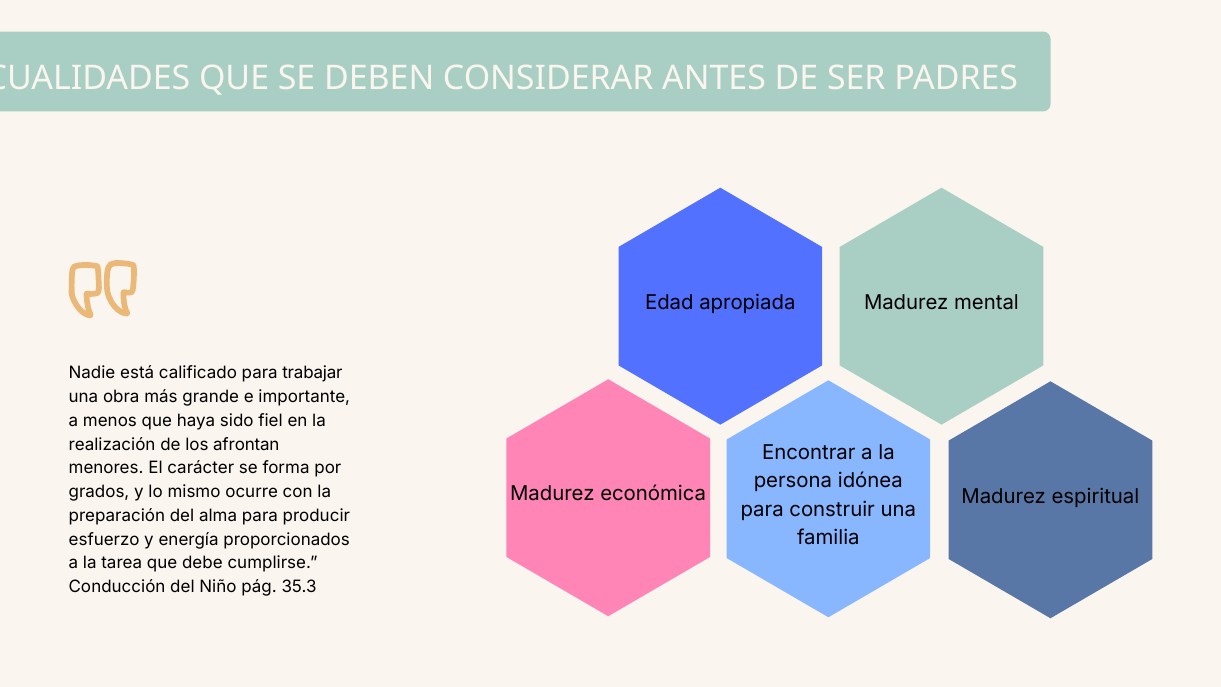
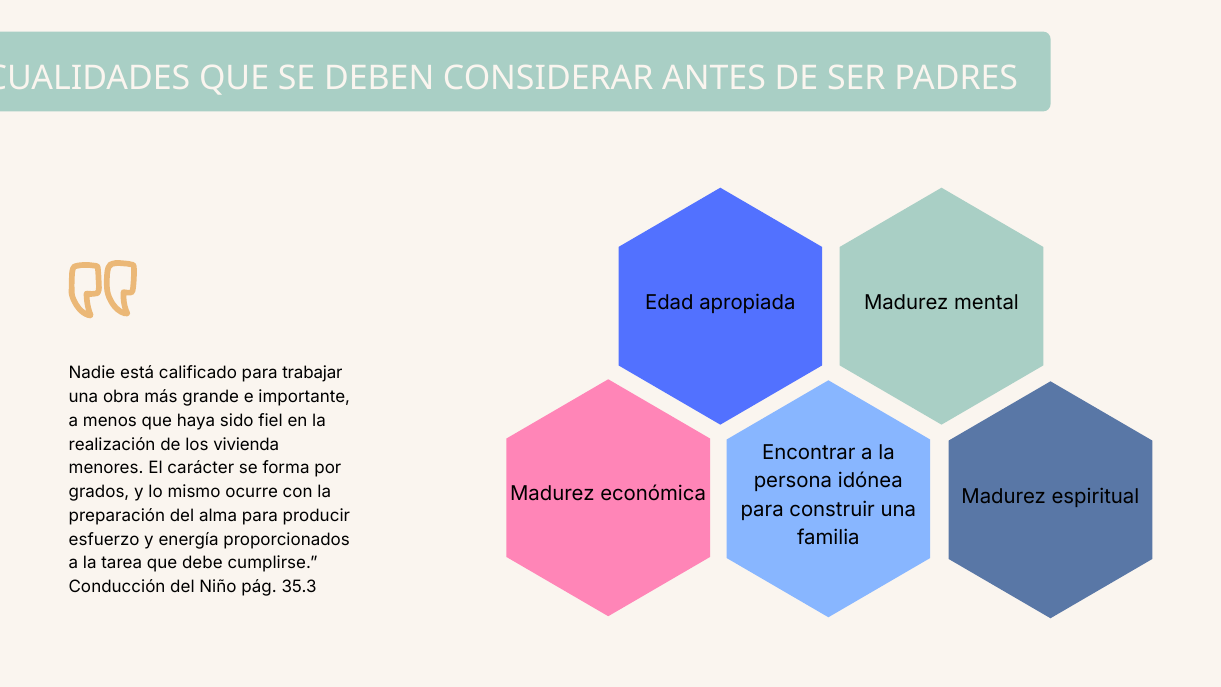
afrontan: afrontan -> vivienda (246, 444)
